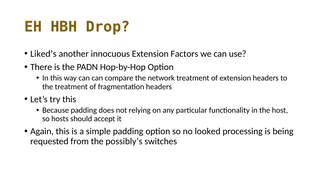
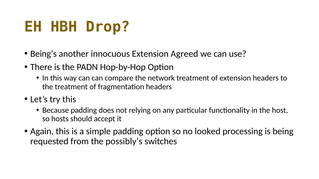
Liked’s: Liked’s -> Being’s (44, 54)
Factors: Factors -> Agreed (184, 54)
